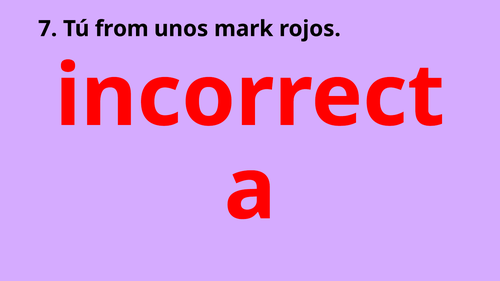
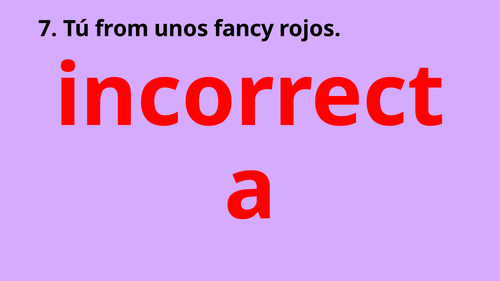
mark: mark -> fancy (244, 29)
